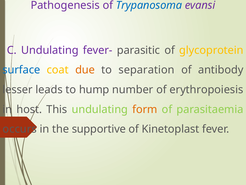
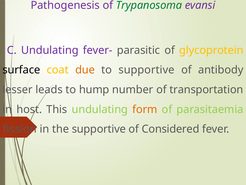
Trypanosoma colour: blue -> green (149, 5)
surface colour: blue -> black (21, 70)
to separation: separation -> supportive (147, 70)
erythropoiesis: erythropoiesis -> transportation (206, 89)
occurs: occurs -> fission (20, 129)
Kinetoplast: Kinetoplast -> Considered (171, 129)
